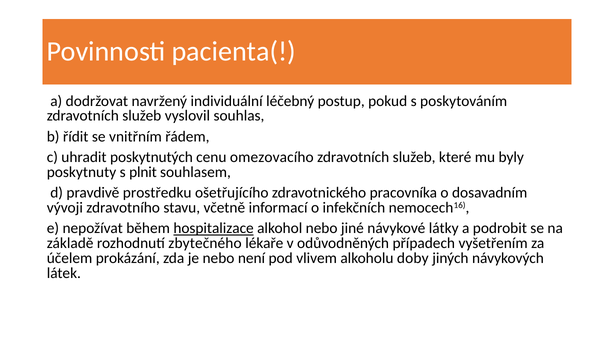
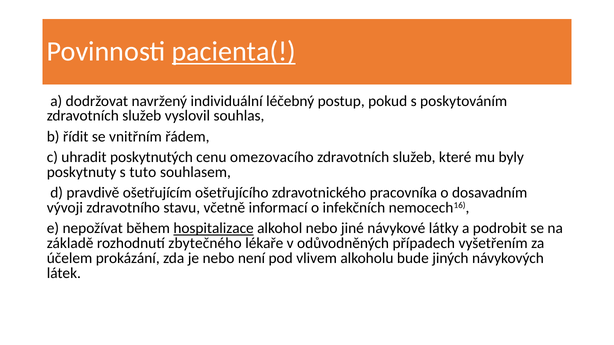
pacienta( underline: none -> present (234, 52)
plnit: plnit -> tuto (143, 172)
prostředku: prostředku -> ošetřujícím (157, 193)
doby: doby -> bude (413, 258)
